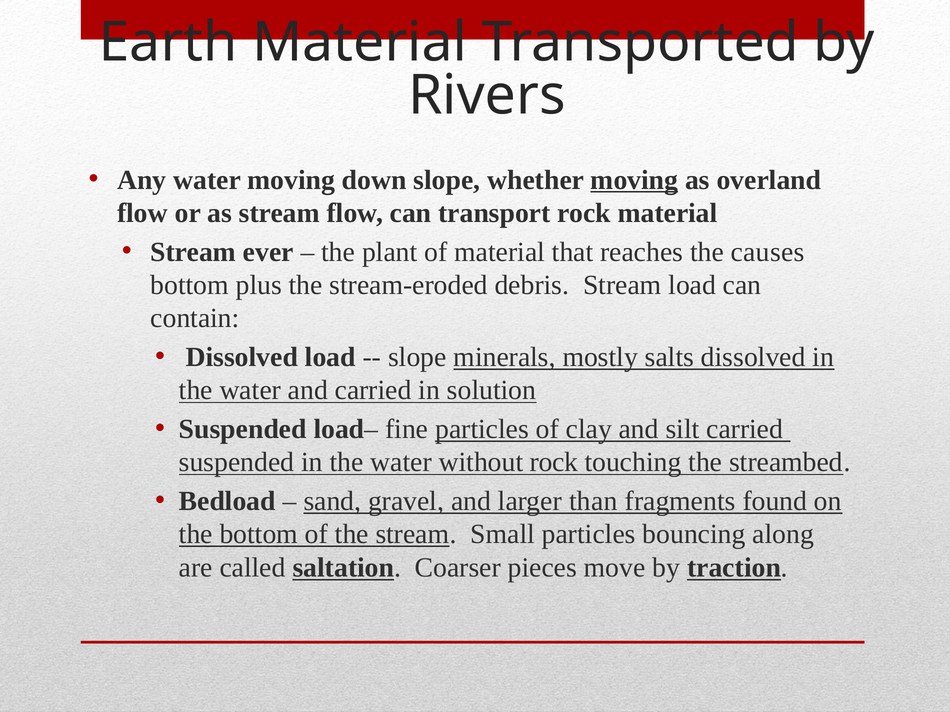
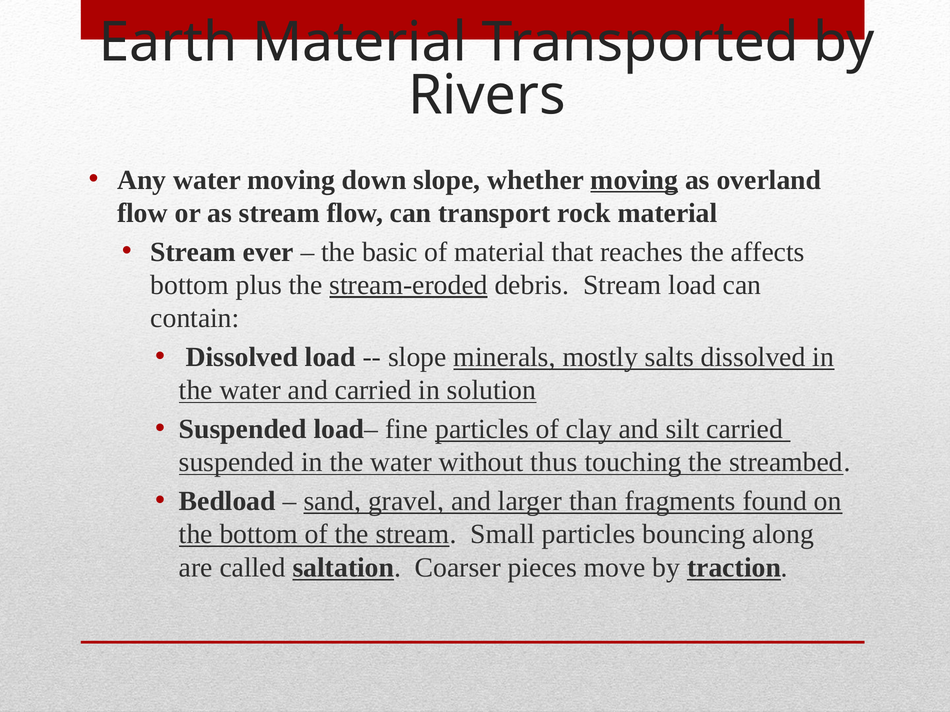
plant: plant -> basic (390, 252)
causes: causes -> affects (768, 252)
stream-eroded underline: none -> present (409, 285)
without rock: rock -> thus (554, 463)
